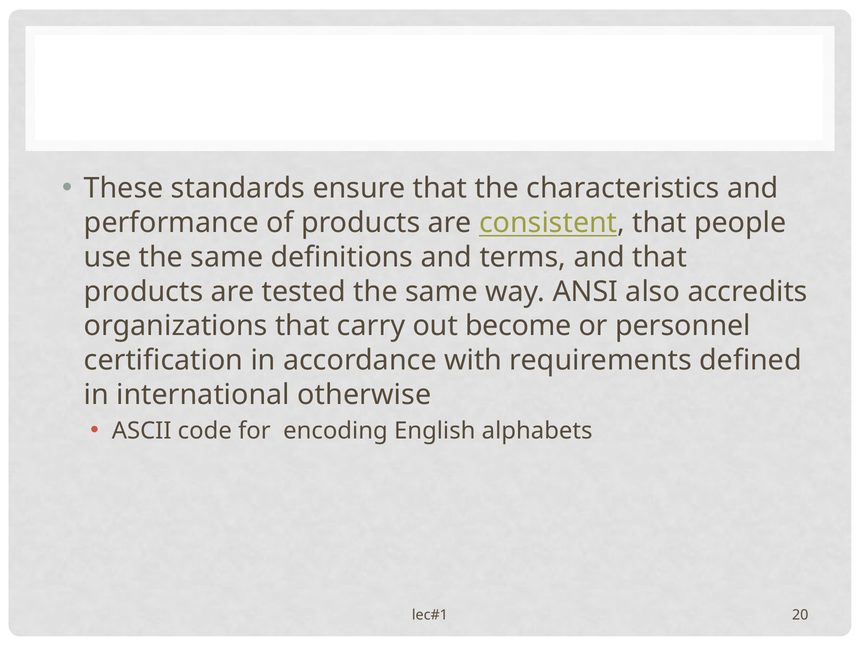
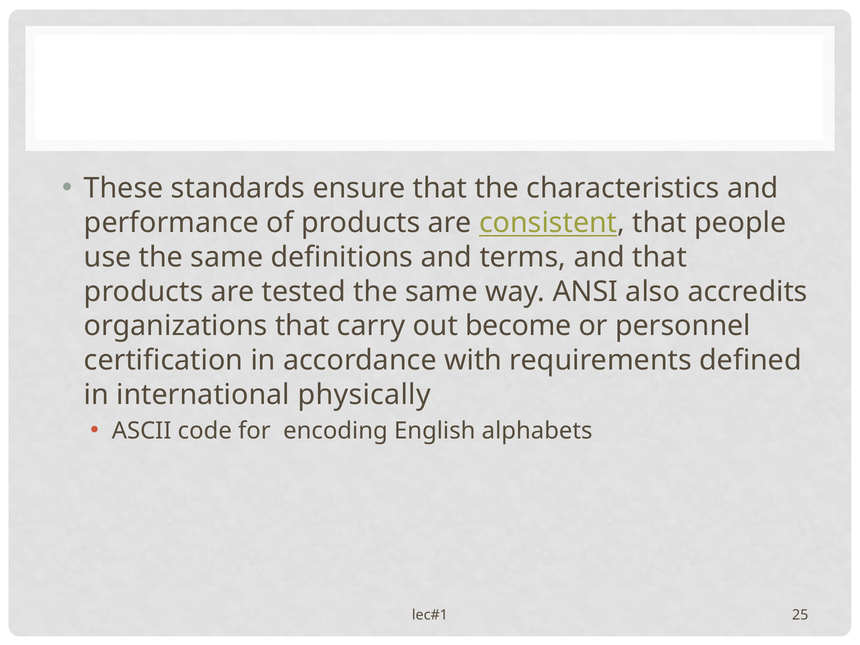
otherwise: otherwise -> physically (364, 395)
20: 20 -> 25 (800, 615)
